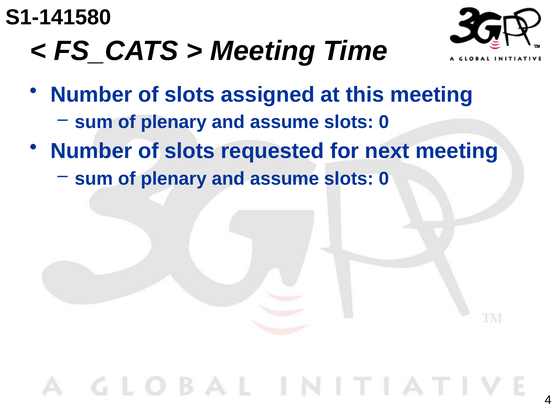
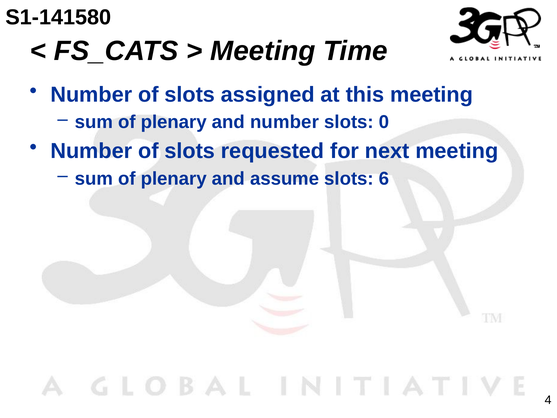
assume: assume -> number (285, 122)
0: 0 -> 6 (384, 178)
